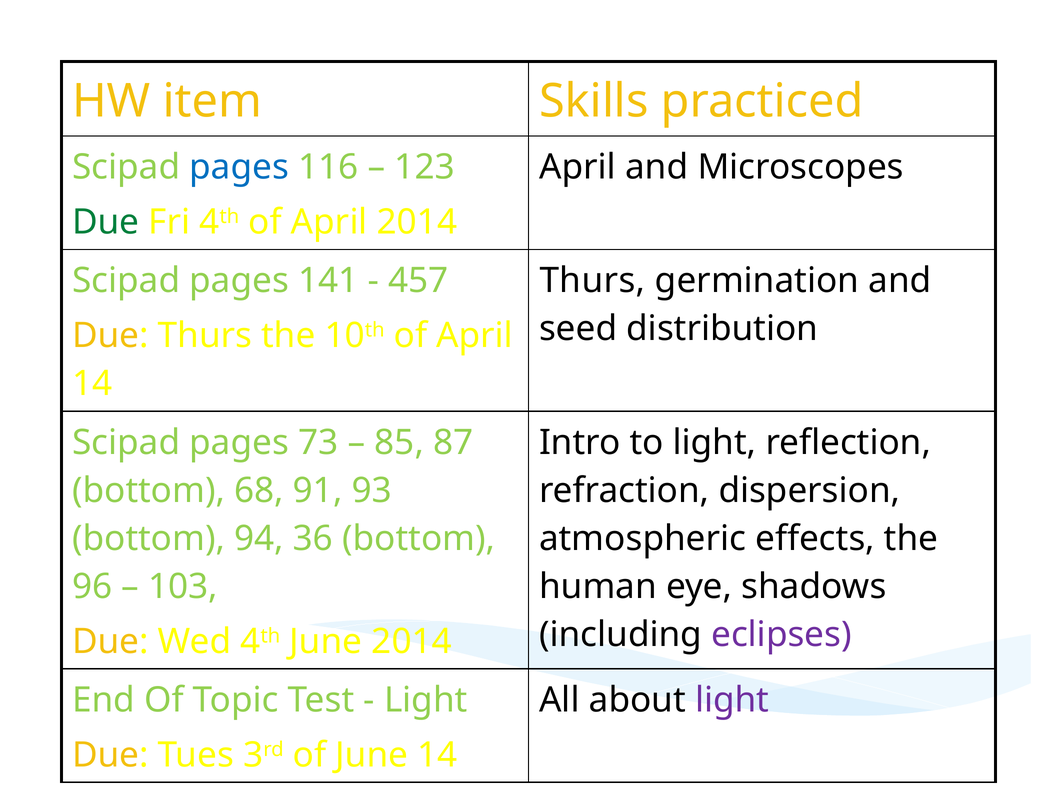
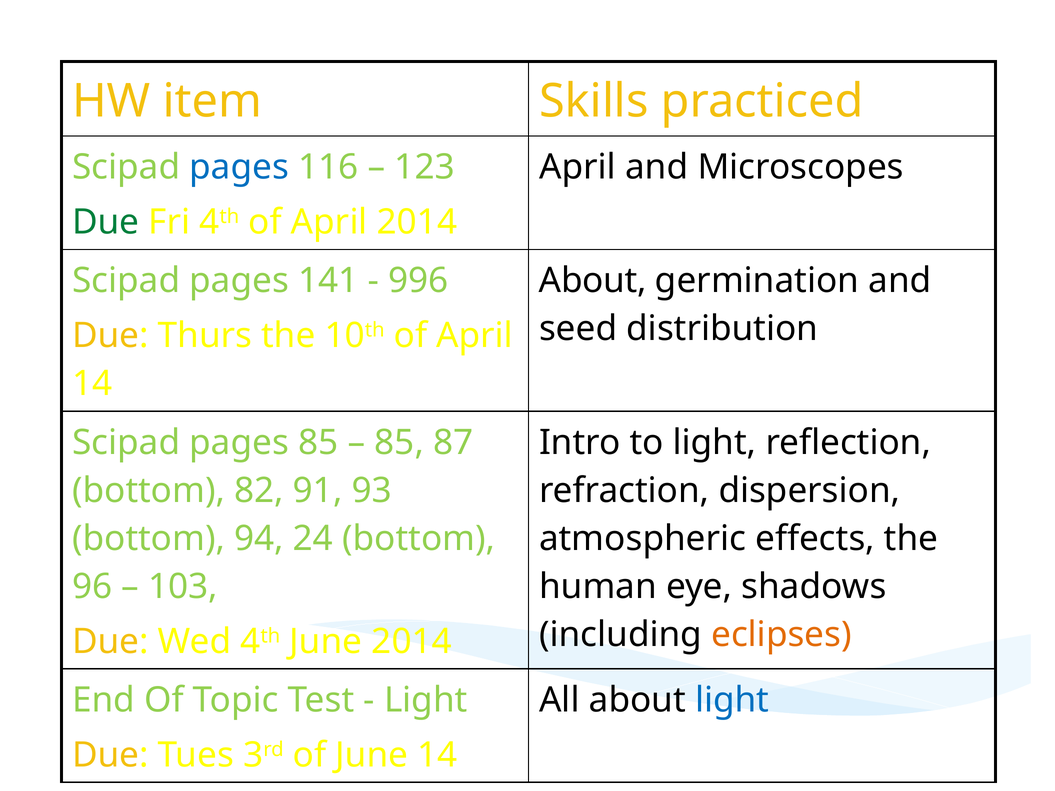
457: 457 -> 996 (418, 281)
Thurs: Thurs -> About (593, 281)
pages 73: 73 -> 85 (318, 443)
68: 68 -> 82 (259, 491)
36: 36 -> 24 (313, 539)
eclipses colour: purple -> orange (781, 635)
light colour: purple -> blue (732, 700)
